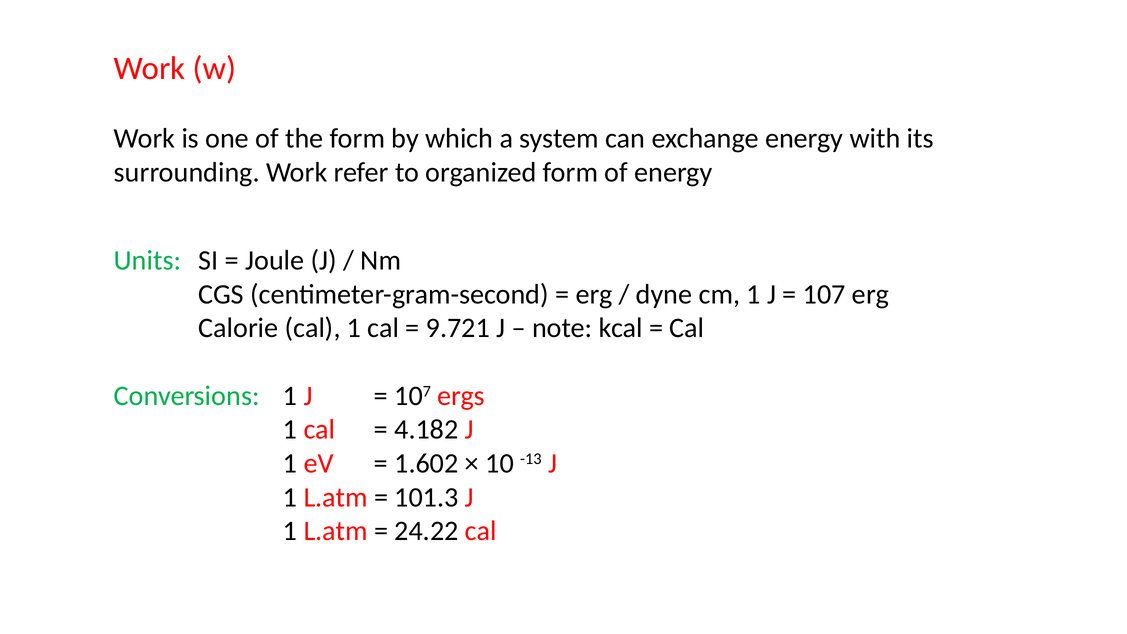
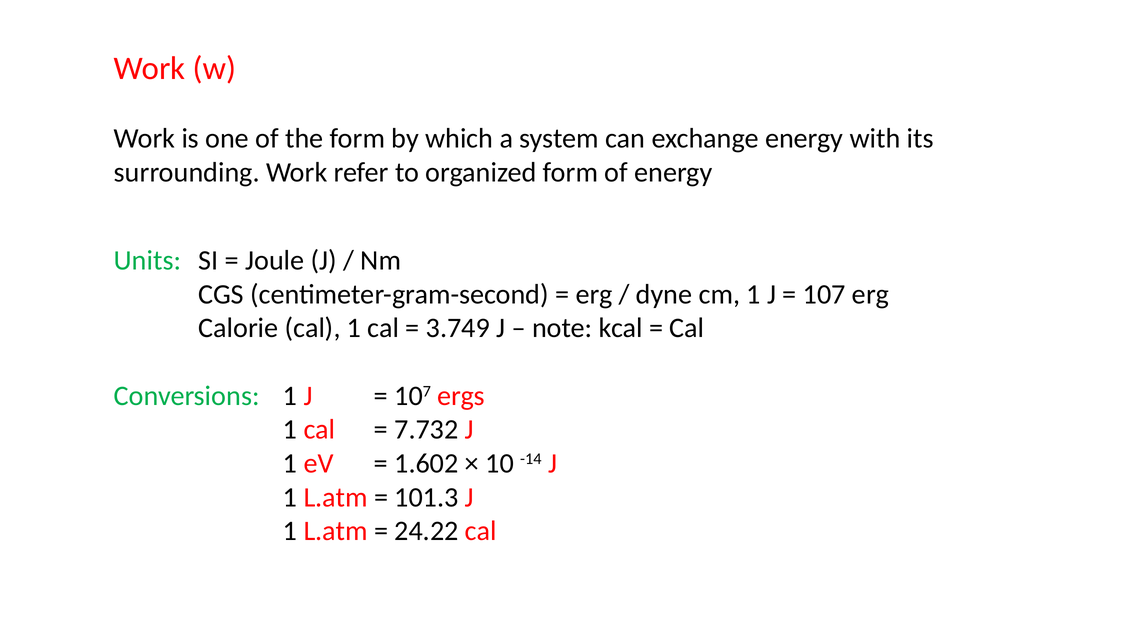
9.721: 9.721 -> 3.749 (458, 328)
4.182: 4.182 -> 7.732 (426, 430)
-13: -13 -> -14 (531, 459)
